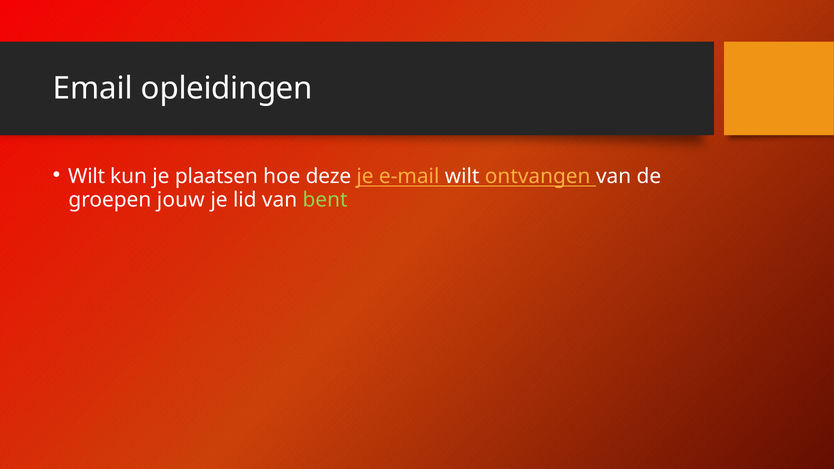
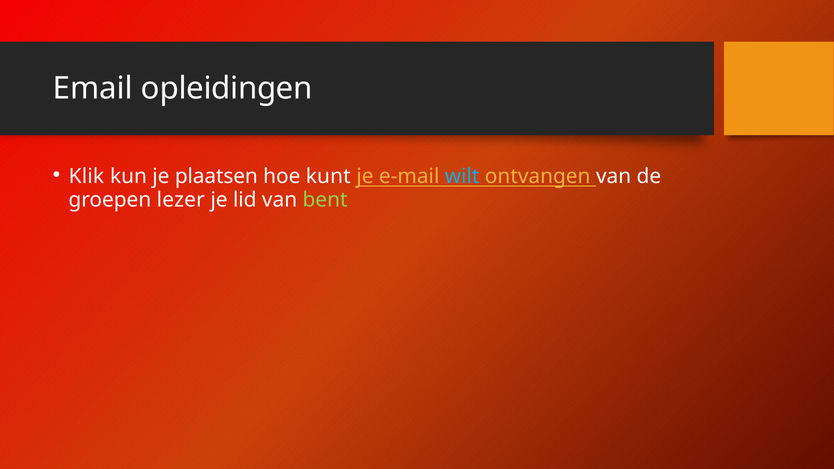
Wilt: Wilt -> Klik (86, 177)
deze: deze -> kunt (328, 177)
wilt colour: white -> light blue (462, 177)
jouw: jouw -> lezer (181, 200)
